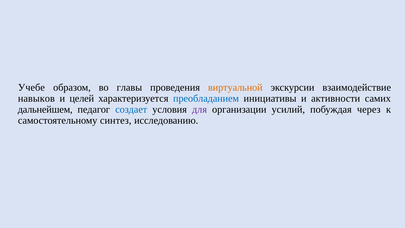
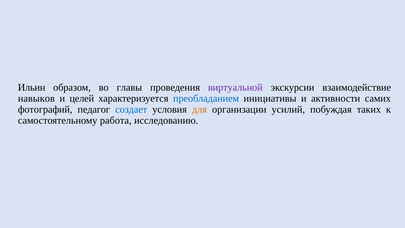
Учебе: Учебе -> Ильин (32, 88)
виртуальной colour: orange -> purple (235, 88)
дальнейшем: дальнейшем -> фотографий (45, 109)
для colour: purple -> orange (200, 109)
через: через -> таких (369, 109)
синтез: синтез -> работа (116, 120)
